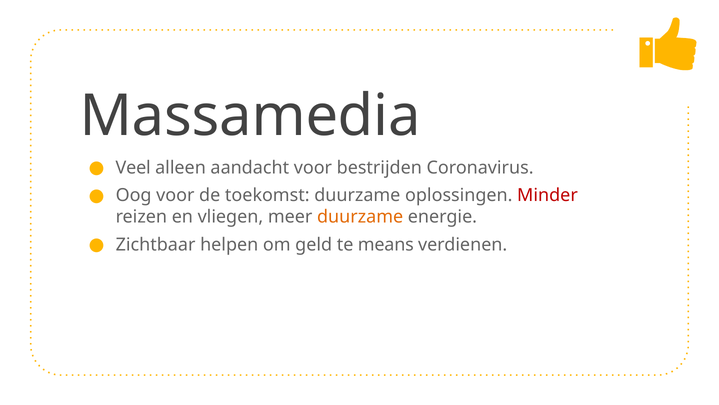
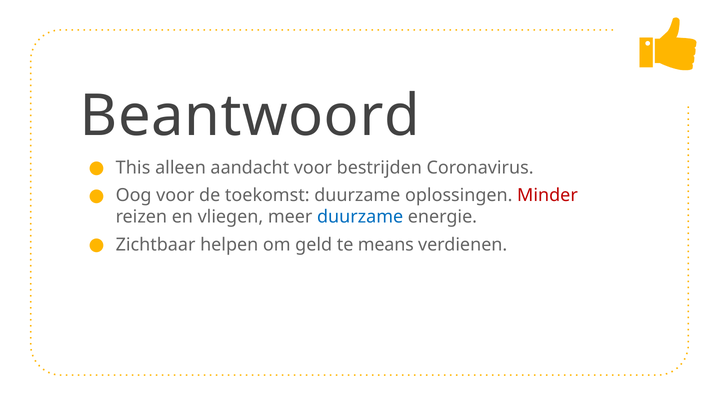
Massamedia: Massamedia -> Beantwoord (250, 116)
Veel: Veel -> This (133, 168)
duurzame colour: orange -> blue (360, 217)
